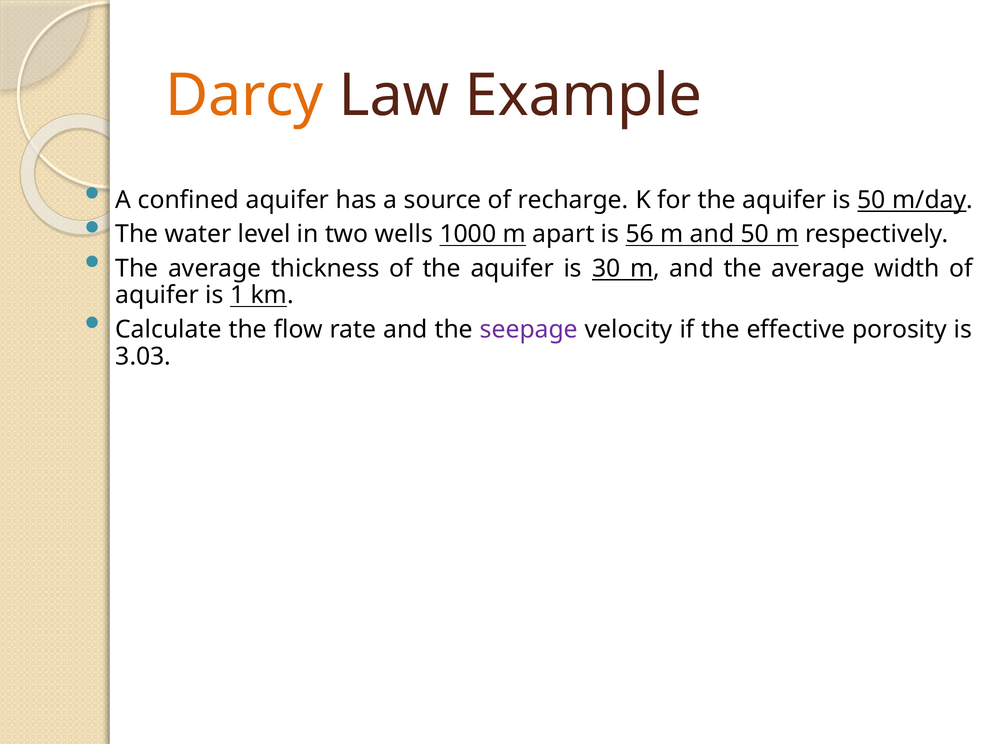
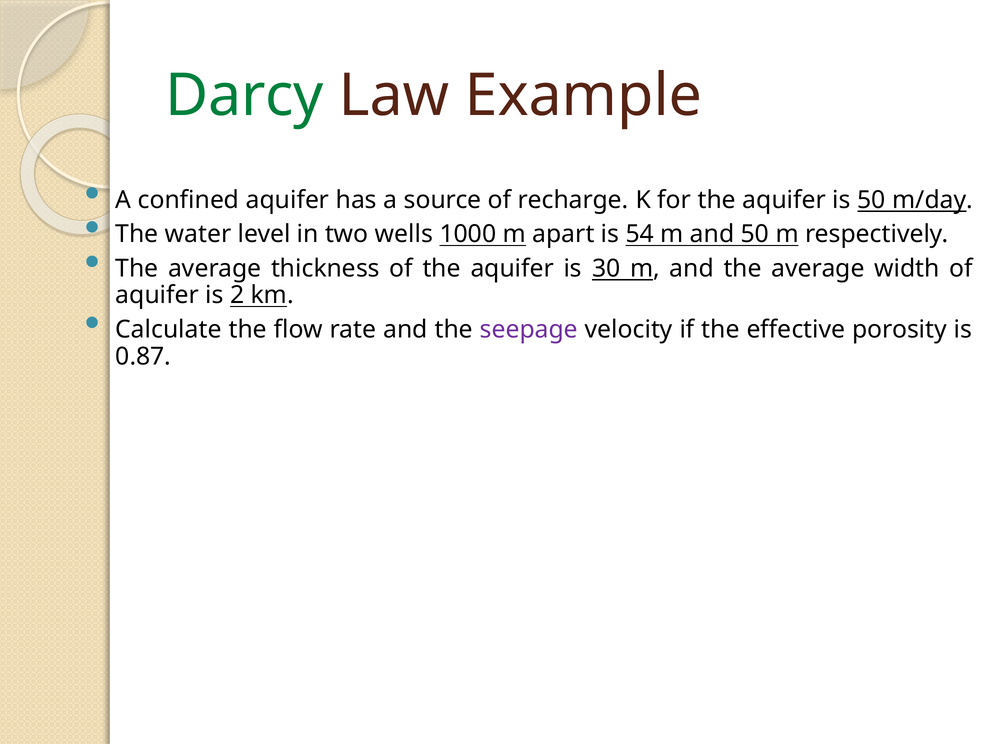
Darcy colour: orange -> green (244, 96)
56: 56 -> 54 (640, 234)
1: 1 -> 2 (237, 295)
3.03: 3.03 -> 0.87 (143, 356)
